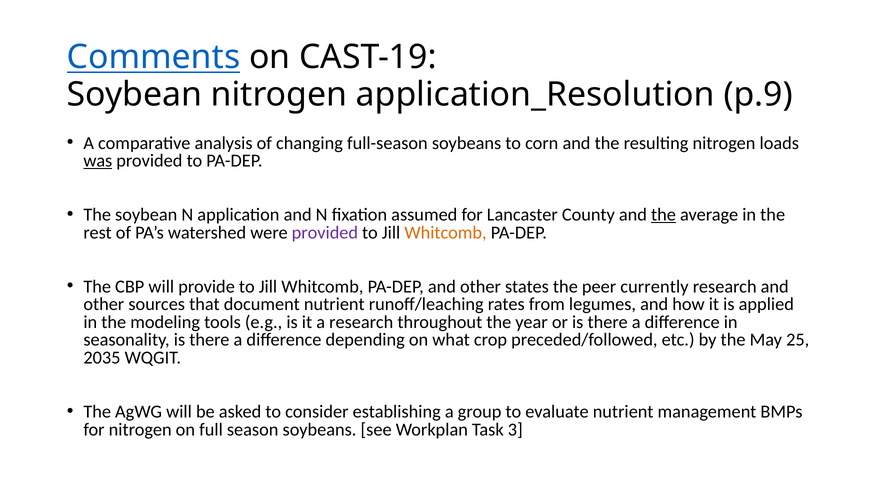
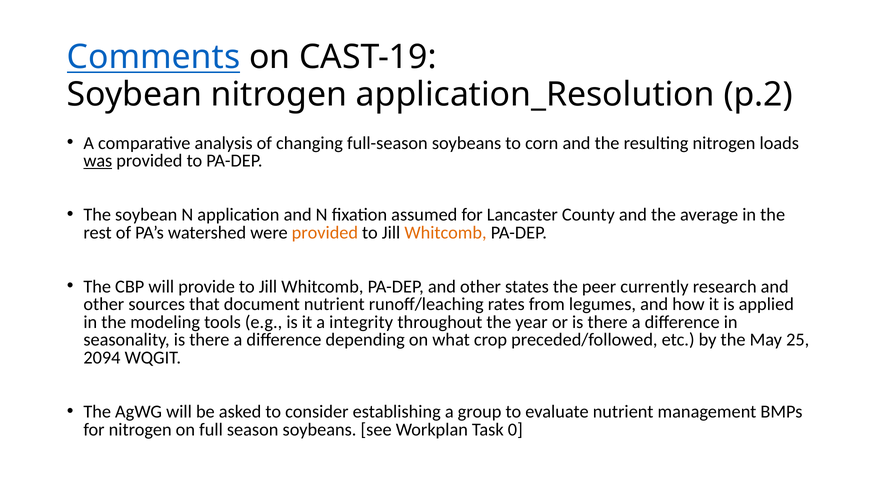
p.9: p.9 -> p.2 (758, 95)
the underline: present -> none (664, 215)
provided colour: purple -> orange (325, 232)
a research: research -> integrity (361, 322)
2035: 2035 -> 2094 (102, 358)
3: 3 -> 0 (515, 429)
